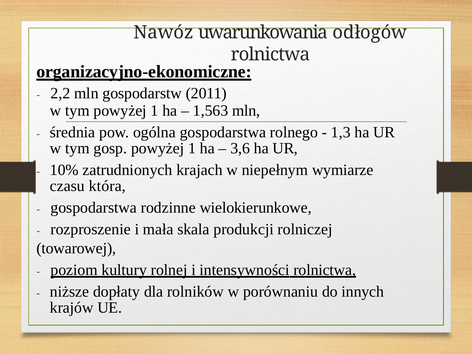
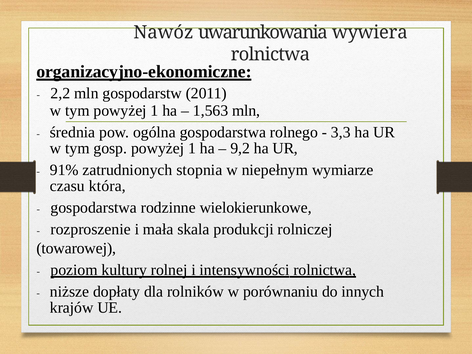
odłogów: odłogów -> wywiera (370, 32)
1,3: 1,3 -> 3,3 (341, 132)
3,6: 3,6 -> 9,2 (240, 148)
10%: 10% -> 91% (64, 170)
krajach: krajach -> stopnia (199, 170)
